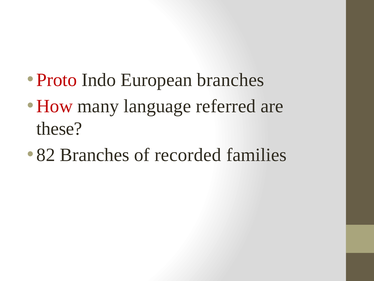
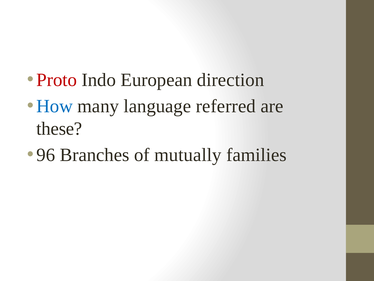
European branches: branches -> direction (231, 80)
How colour: red -> blue (55, 106)
82: 82 -> 96 (46, 155)
recorded: recorded -> mutually (188, 155)
